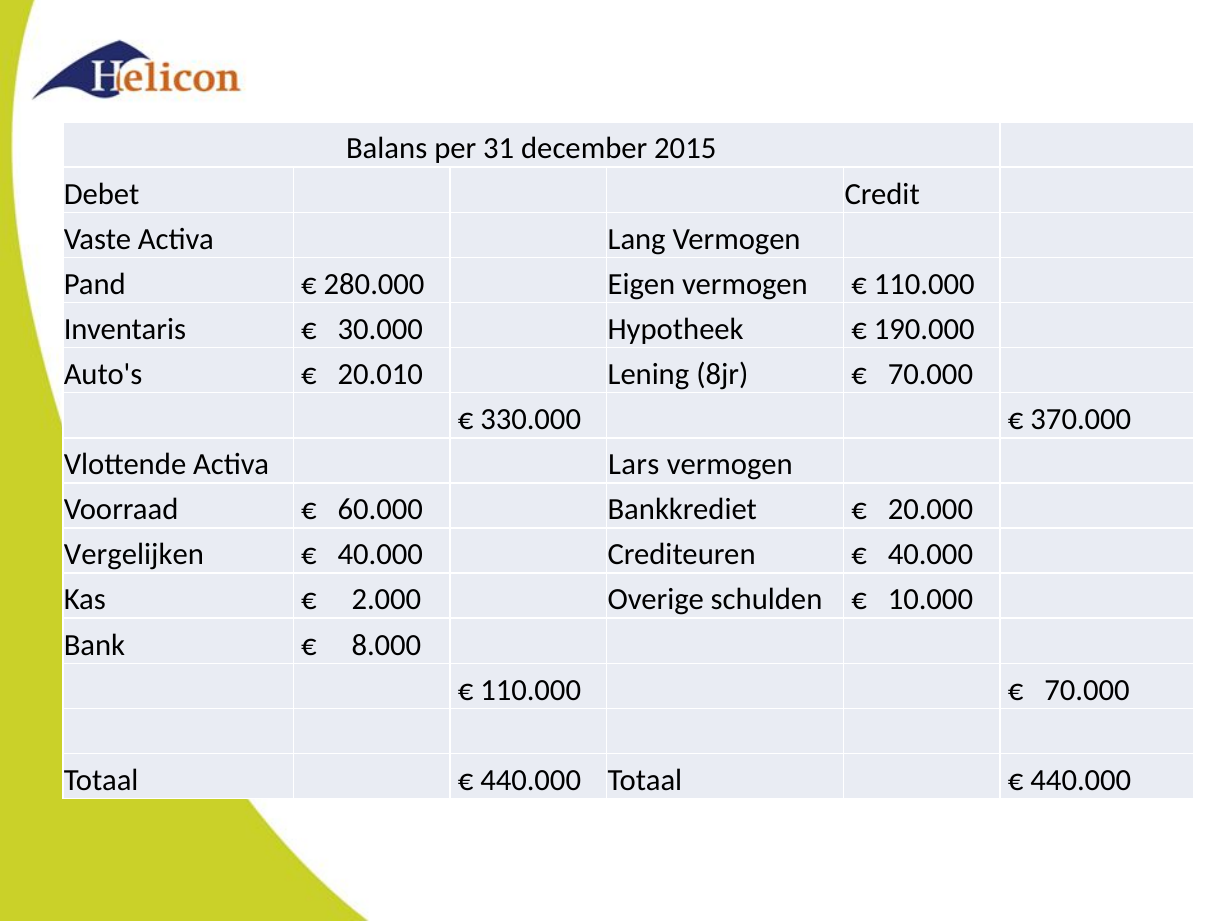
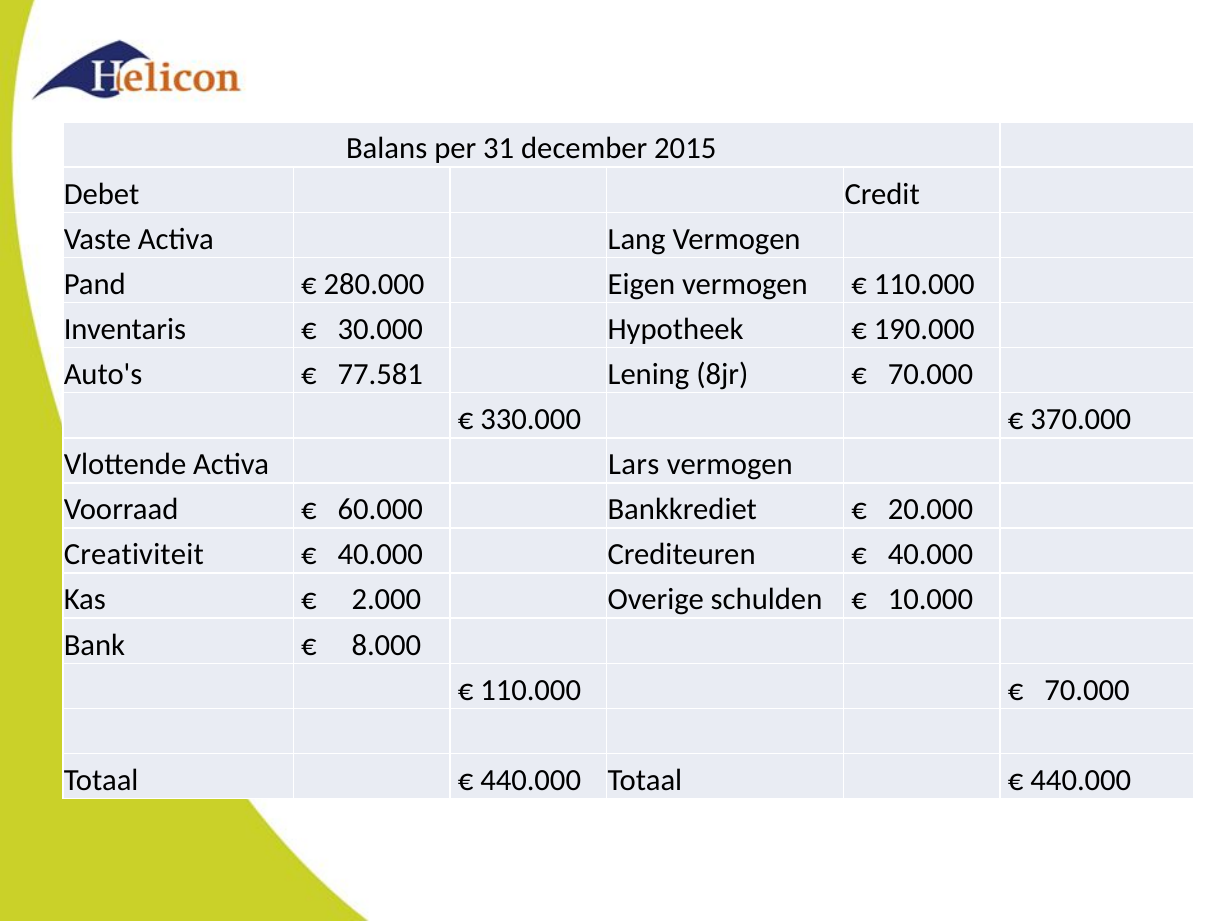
20.010: 20.010 -> 77.581 (380, 374)
Vergelijken: Vergelijken -> Creativiteit (134, 555)
